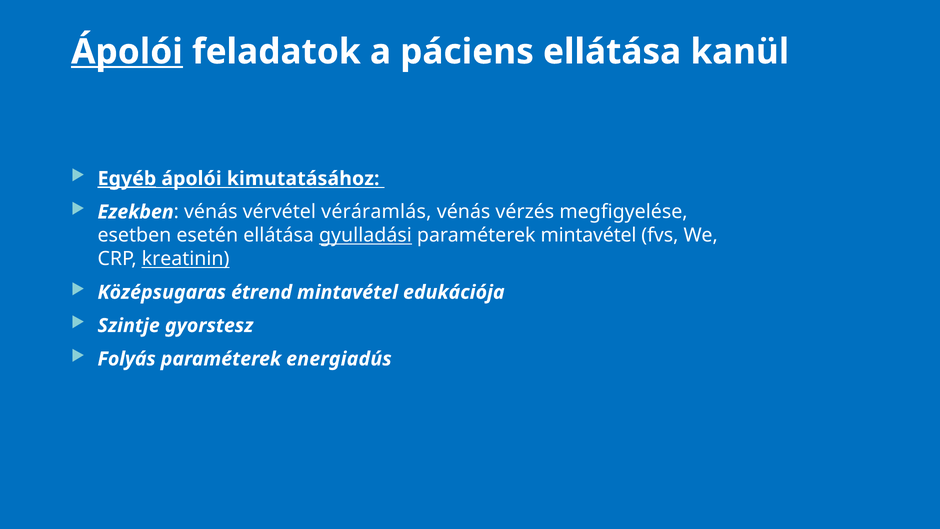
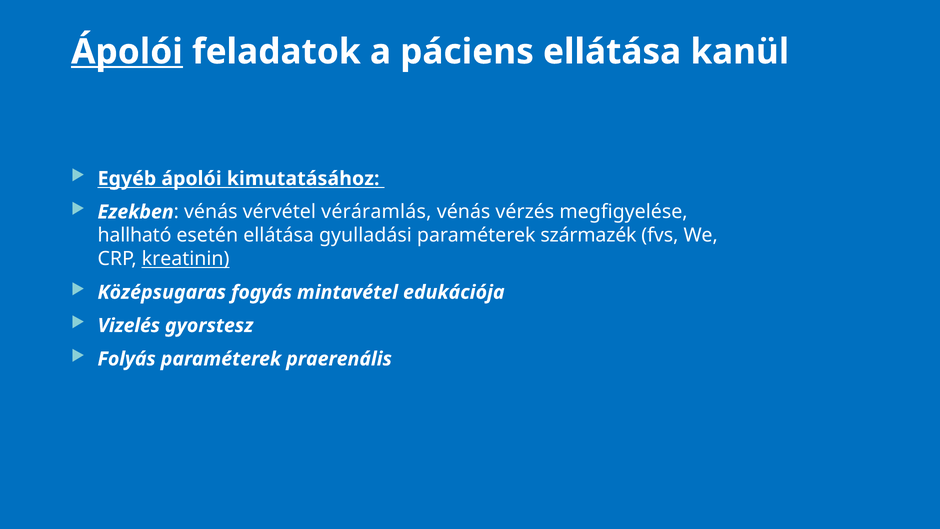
Egyéb underline: present -> none (127, 179)
esetben: esetben -> hallható (135, 235)
gyulladási underline: present -> none (365, 235)
paraméterek mintavétel: mintavétel -> származék (589, 235)
étrend: étrend -> fogyás (262, 292)
Szintje: Szintje -> Vizelés (129, 325)
energiadús: energiadús -> praerenális (339, 359)
